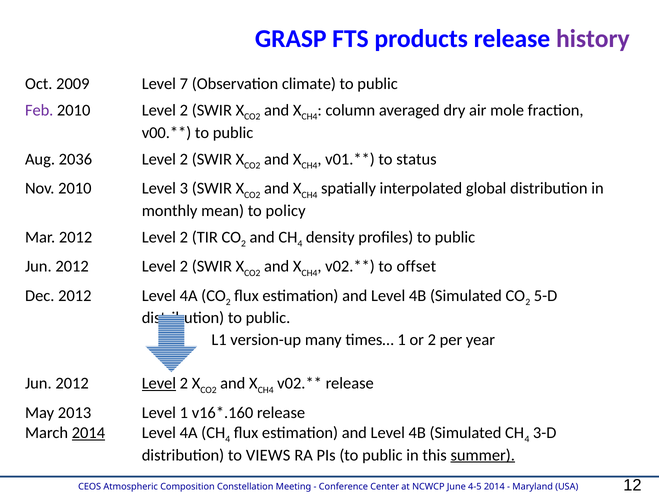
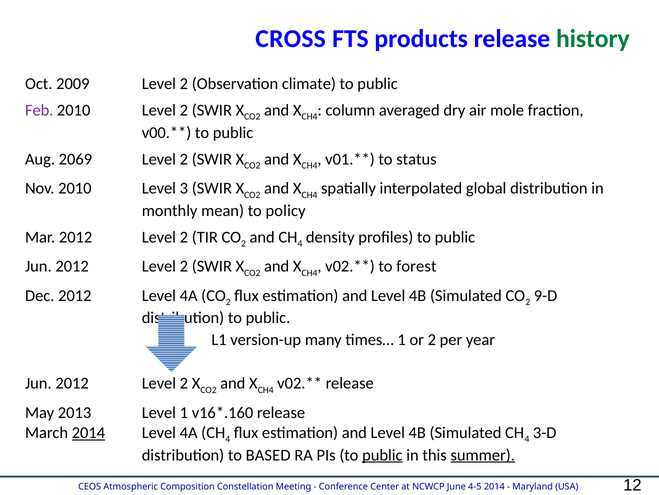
GRASP: GRASP -> CROSS (291, 39)
history colour: purple -> green (593, 39)
2009 Level 7: 7 -> 2 (184, 84)
2036: 2036 -> 2069 (75, 159)
offset: offset -> forest (416, 266)
5-D: 5-D -> 9-D (546, 295)
Level underline: present -> none (159, 383)
VIEWS: VIEWS -> BASED (268, 454)
public underline: none -> present (382, 454)
